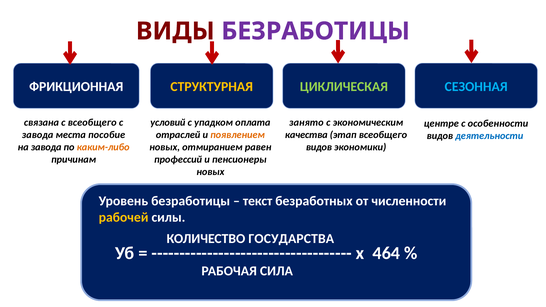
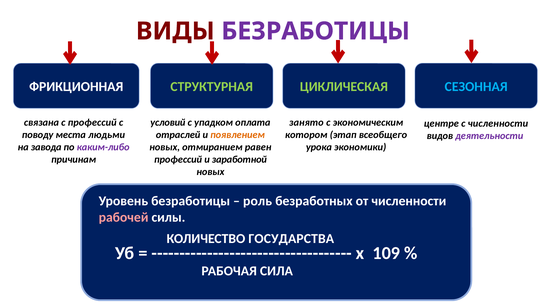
СТРУКТУРНАЯ colour: yellow -> light green (212, 87)
с всеобщего: всеобщего -> профессий (92, 123)
с особенности: особенности -> численности (498, 124)
качества: качества -> котором (306, 135)
завода: завода -> поводу (38, 135)
пособие: пособие -> людьми (107, 135)
деятельности colour: blue -> purple (489, 136)
видов: видов -> урока (319, 147)
каким-либо colour: orange -> purple (103, 147)
пенсионеры: пенсионеры -> заработной (239, 159)
текст: текст -> роль (258, 201)
рабочей colour: yellow -> pink (124, 217)
464: 464 -> 109 (386, 253)
